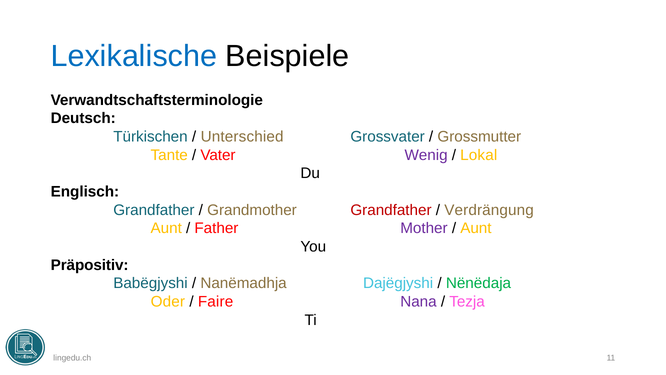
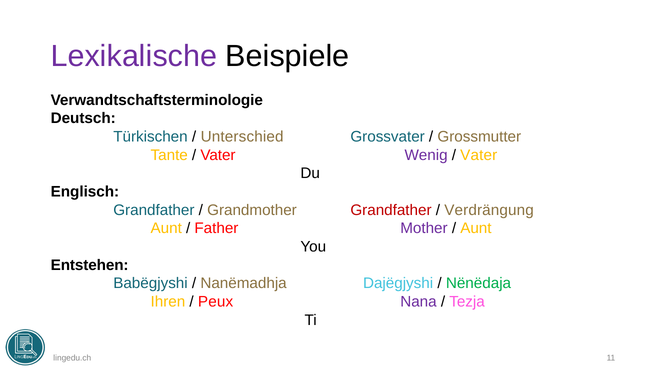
Lexikalische colour: blue -> purple (134, 56)
Lokal: Lokal -> Vater (479, 155)
Präpositiv: Präpositiv -> Entstehen (90, 265)
Oder: Oder -> Ihren (168, 301)
Faire: Faire -> Peux (216, 301)
